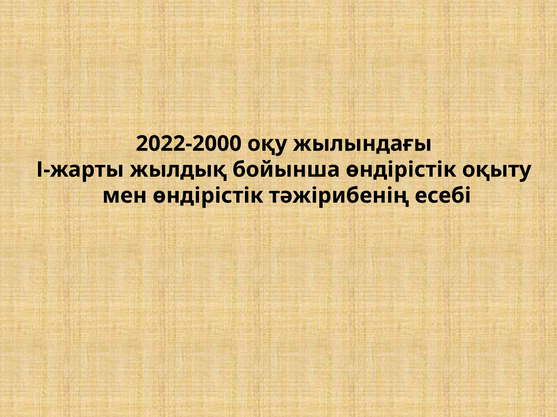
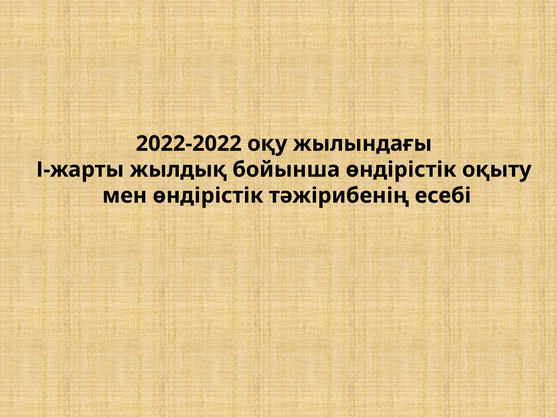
2022-2000: 2022-2000 -> 2022-2022 (189, 144)
